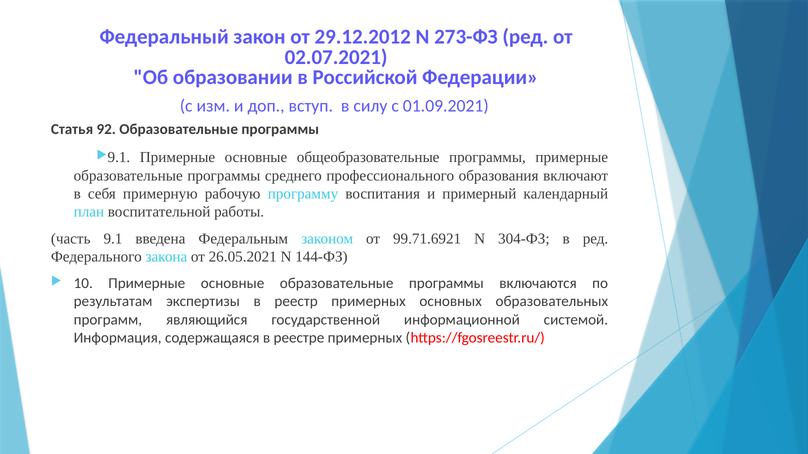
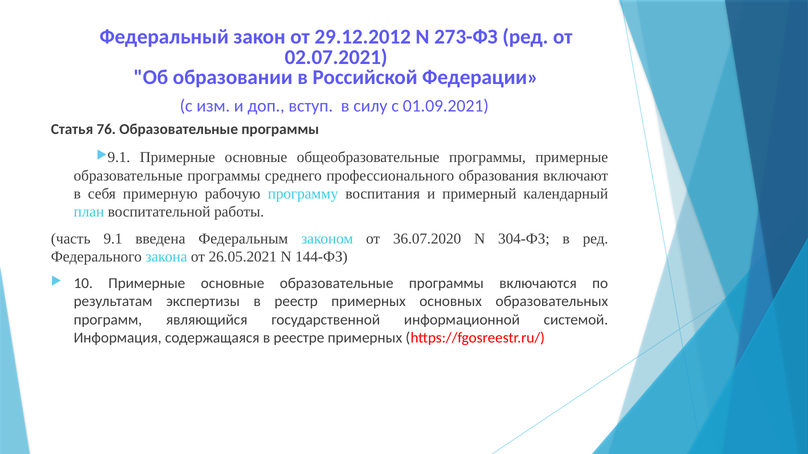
92: 92 -> 76 (106, 129)
99.71.6921: 99.71.6921 -> 36.07.2020 (427, 239)
